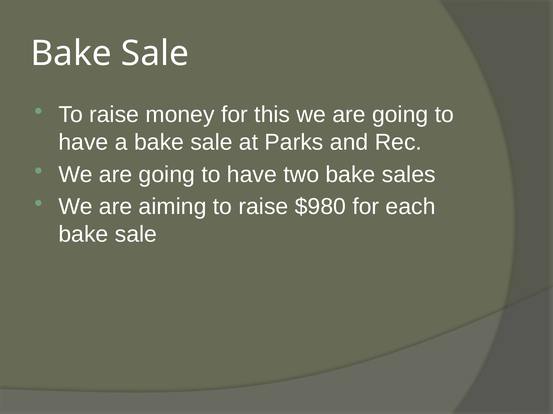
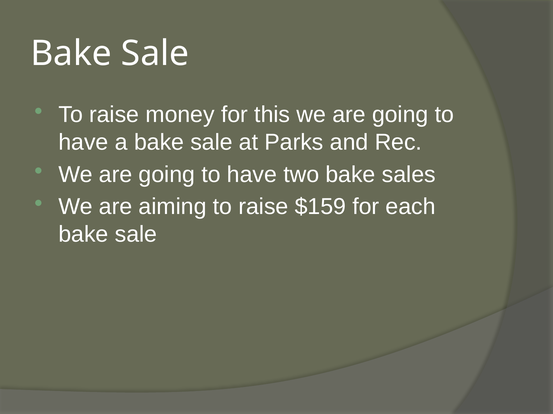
$980: $980 -> $159 (320, 207)
